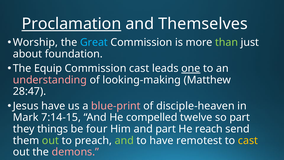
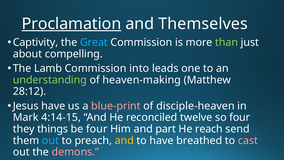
Worship: Worship -> Captivity (36, 42)
foundation: foundation -> compelling (74, 54)
Equip: Equip -> Lamb (48, 68)
Commission cast: cast -> into (139, 68)
one underline: present -> none (191, 68)
understanding colour: pink -> light green (50, 80)
looking-making: looking-making -> heaven-making (142, 80)
28:47: 28:47 -> 28:12 (29, 91)
7:14-15: 7:14-15 -> 4:14-15 (61, 117)
compelled: compelled -> reconciled (152, 117)
so part: part -> four (240, 117)
out colour: light green -> light blue (50, 140)
and colour: light green -> yellow (124, 140)
remotest: remotest -> breathed (199, 140)
cast colour: yellow -> pink (248, 140)
